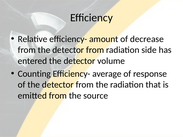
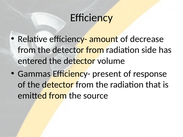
Counting: Counting -> Gammas (34, 74)
average: average -> present (107, 74)
